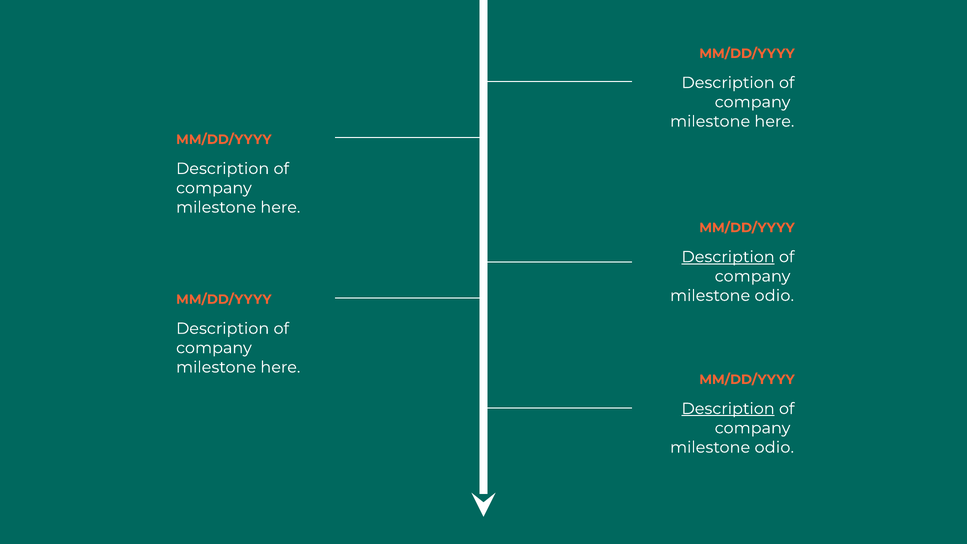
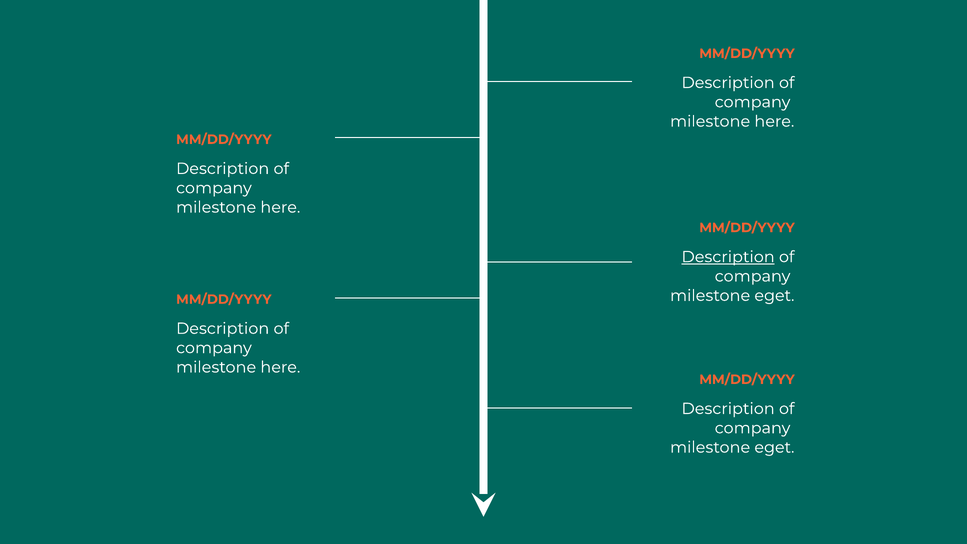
odio: odio -> eget (774, 296)
Description underline: present -> none (728, 409)
odio: odio -> eget (774, 447)
